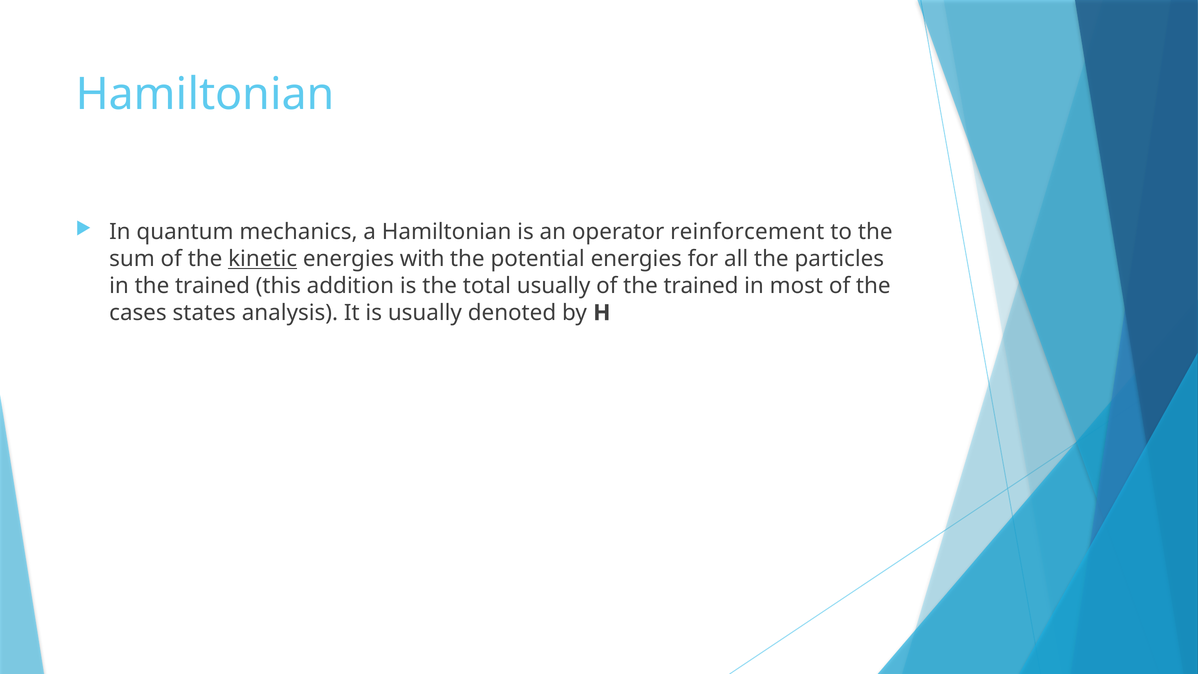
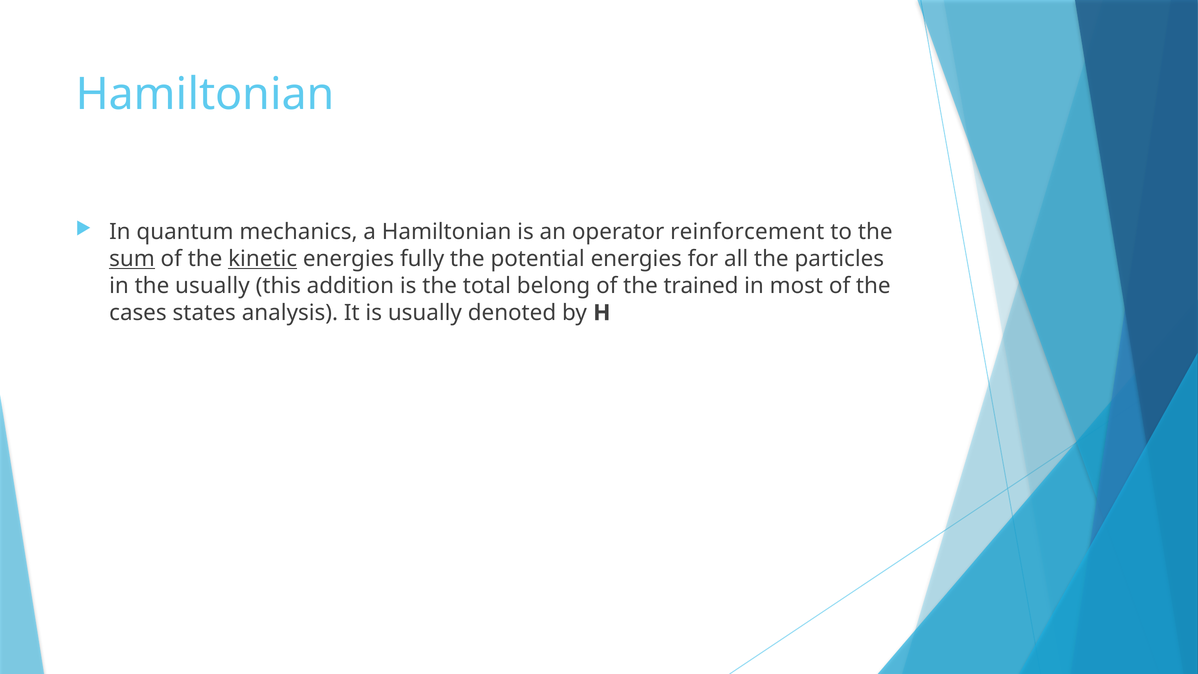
sum underline: none -> present (132, 259)
with: with -> fully (422, 259)
in the trained: trained -> usually (212, 286)
total usually: usually -> belong (554, 286)
